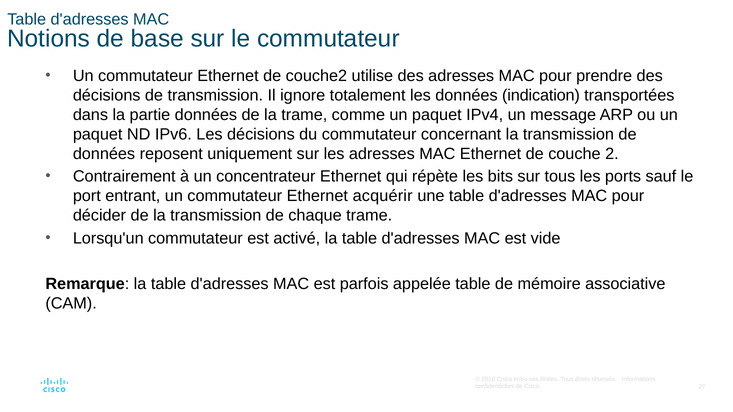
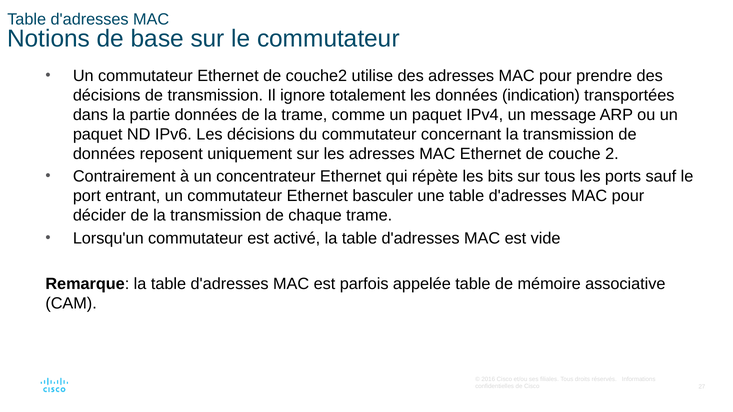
acquérir: acquérir -> basculer (383, 196)
